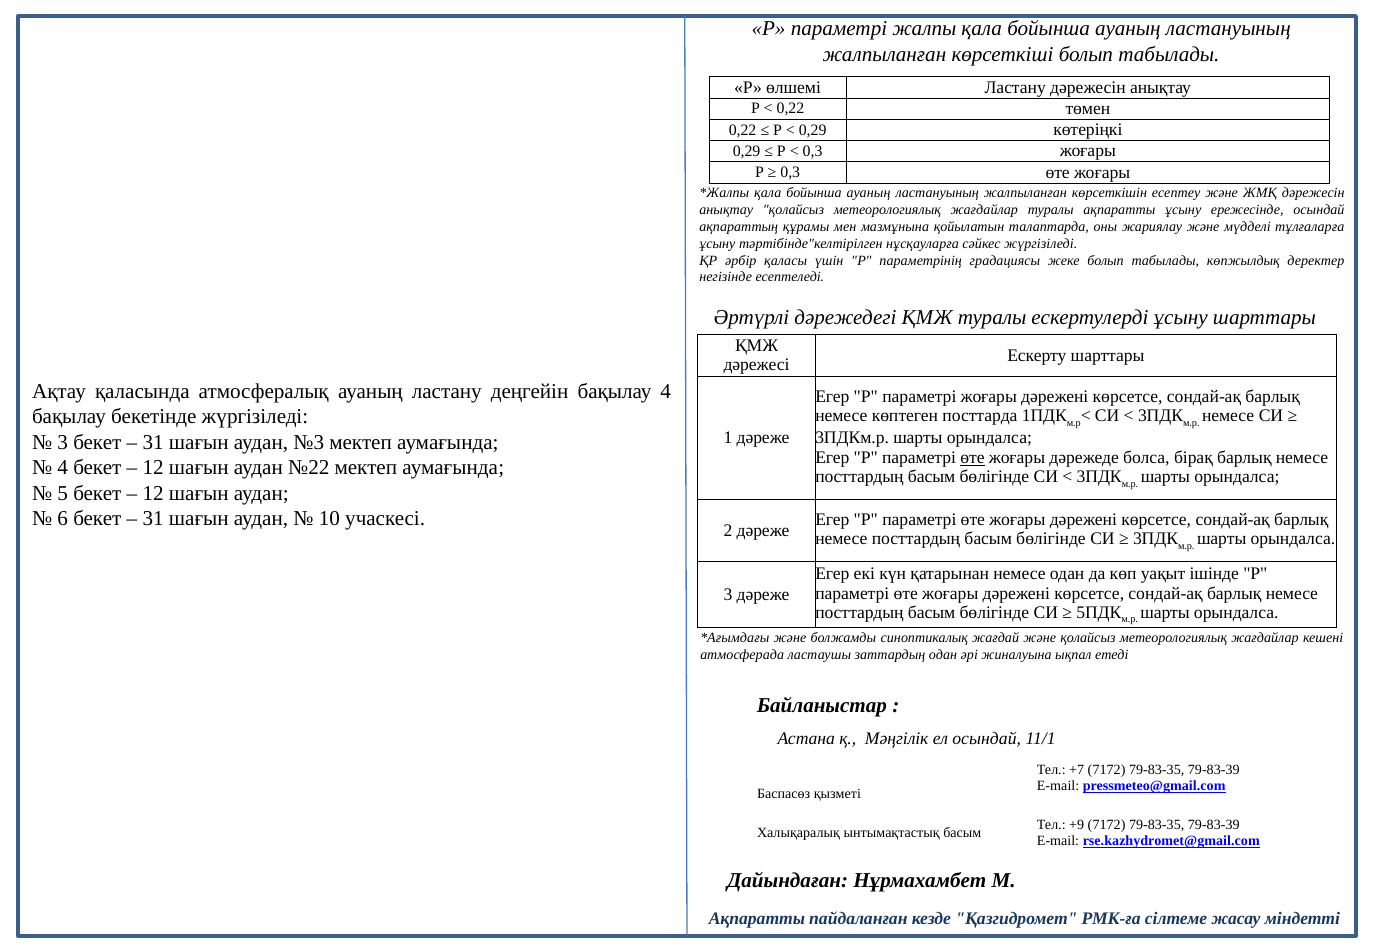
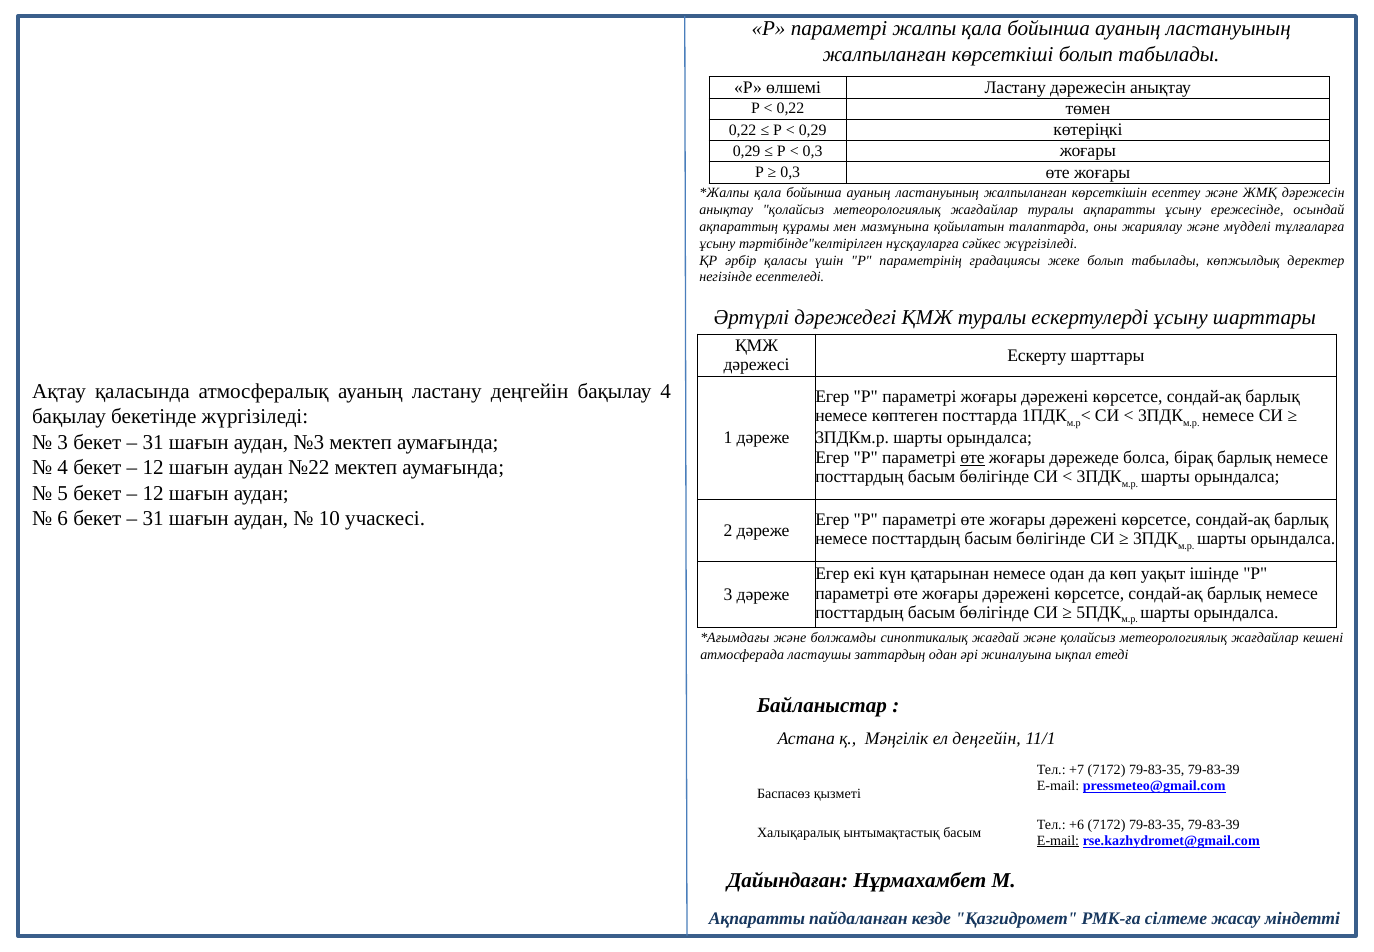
ел осындай: осындай -> деңгейін (987, 738)
+9: +9 -> +6 (1077, 825)
E-mail underline: none -> present (1058, 840)
